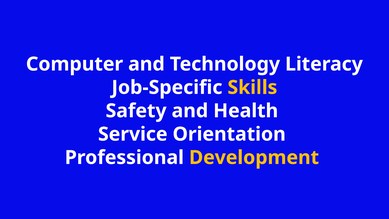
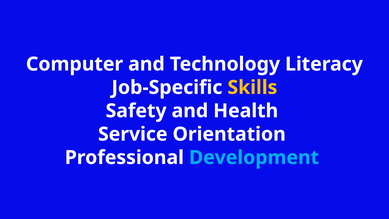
Development colour: yellow -> light blue (254, 157)
